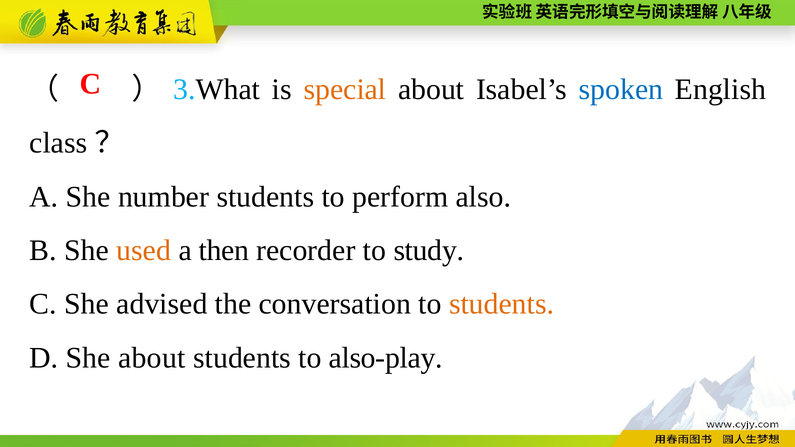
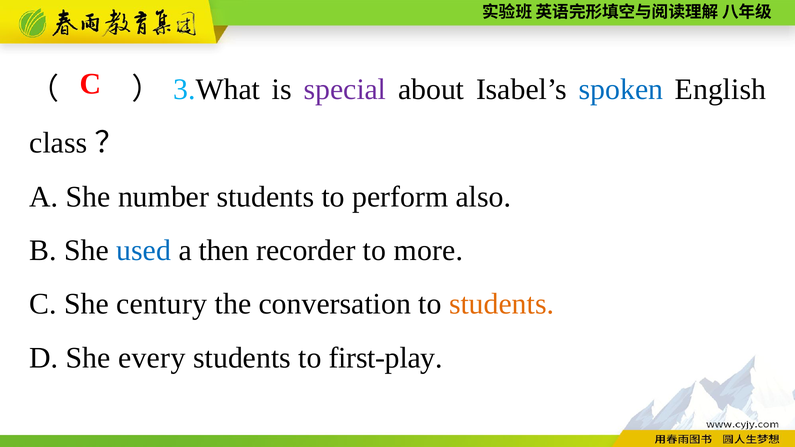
special colour: orange -> purple (345, 90)
used colour: orange -> blue (144, 251)
study: study -> more (429, 251)
advised: advised -> century (162, 304)
She about: about -> every (152, 358)
also-play: also-play -> first-play (386, 358)
